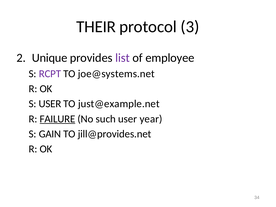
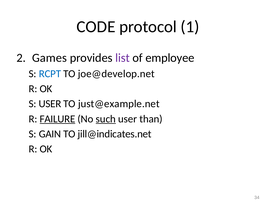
THEIR: THEIR -> CODE (96, 27)
3: 3 -> 1 (190, 27)
Unique: Unique -> Games (50, 58)
RCPT colour: purple -> blue (50, 74)
joe@systems.net: joe@systems.net -> joe@develop.net (116, 74)
such underline: none -> present (106, 119)
year: year -> than (151, 119)
jill@provides.net: jill@provides.net -> jill@indicates.net (115, 134)
